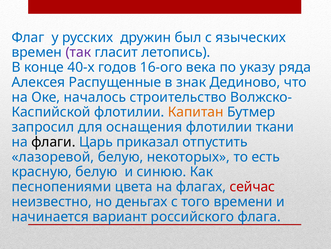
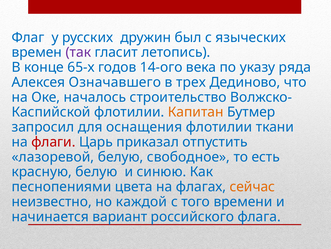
40-х: 40-х -> 65-х (81, 67)
16-ого: 16-ого -> 14-ого (161, 67)
Распущенные: Распущенные -> Означавшего (115, 82)
знак: знак -> трех (191, 82)
флаги colour: black -> red (53, 142)
некоторых: некоторых -> свободное (188, 157)
сейчас colour: red -> orange (252, 186)
деньгах: деньгах -> каждой (141, 201)
